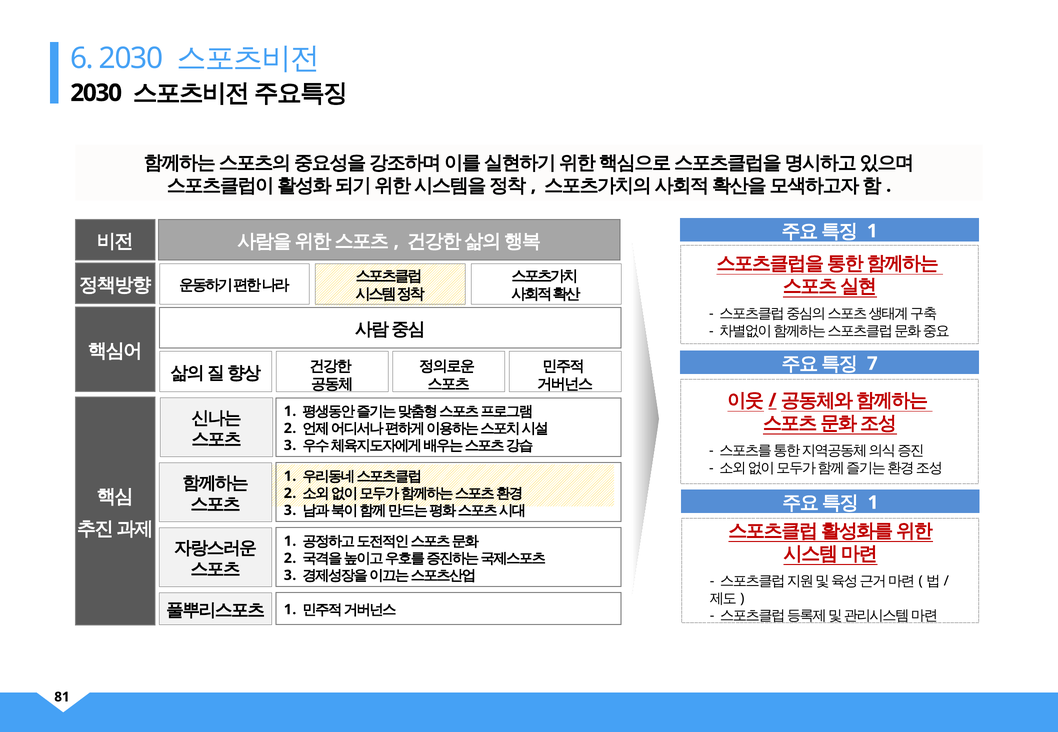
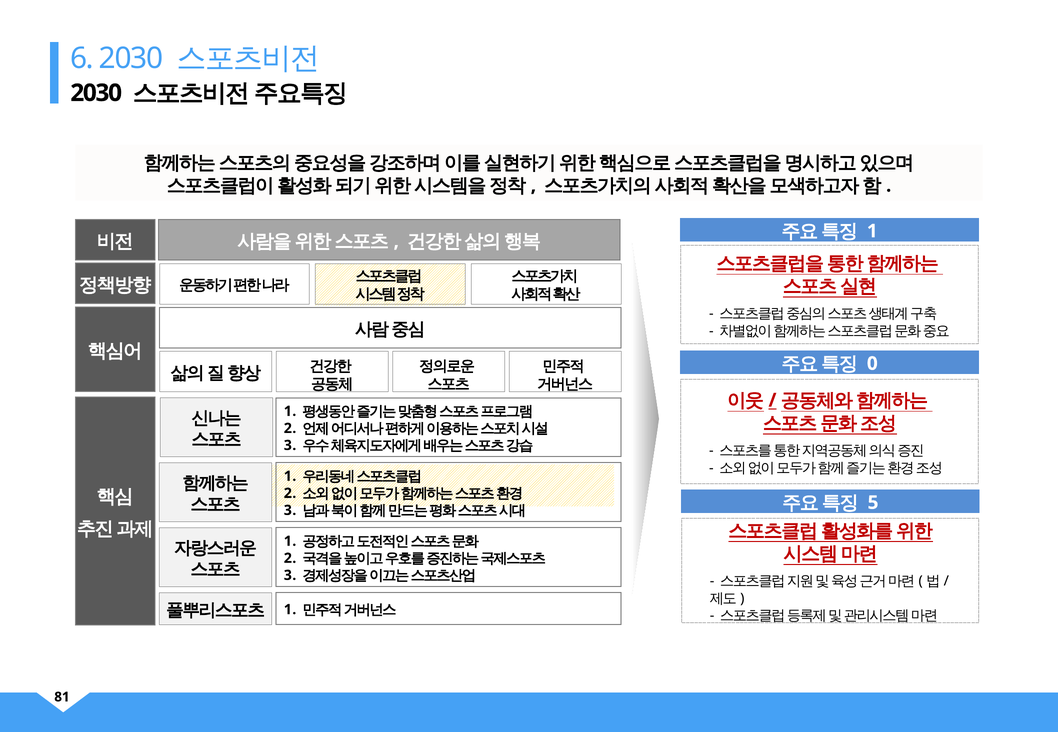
7: 7 -> 0 (872, 364)
1: 1 -> 5 (873, 503)
